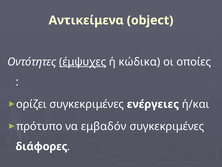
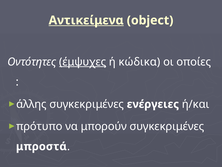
Αντικείμενα underline: none -> present (86, 20)
ορίζει: ορίζει -> άλλης (31, 104)
εμβαδόν: εμβαδόν -> μπορούν (104, 126)
διάφορες: διάφορες -> μπροστά (41, 146)
